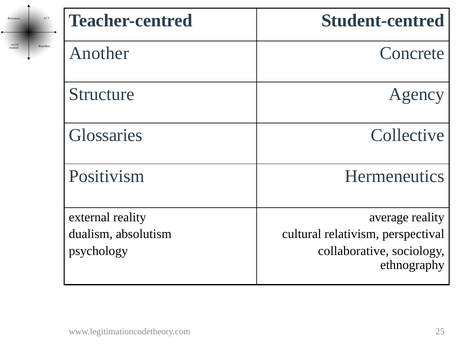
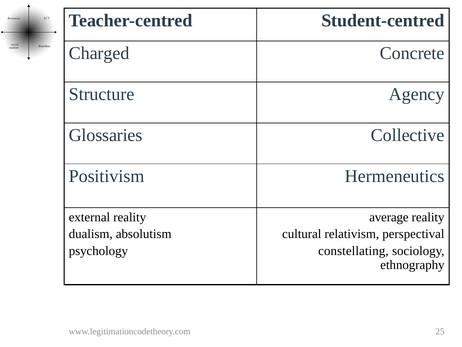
Another: Another -> Charged (99, 53)
collaborative: collaborative -> constellating (353, 250)
